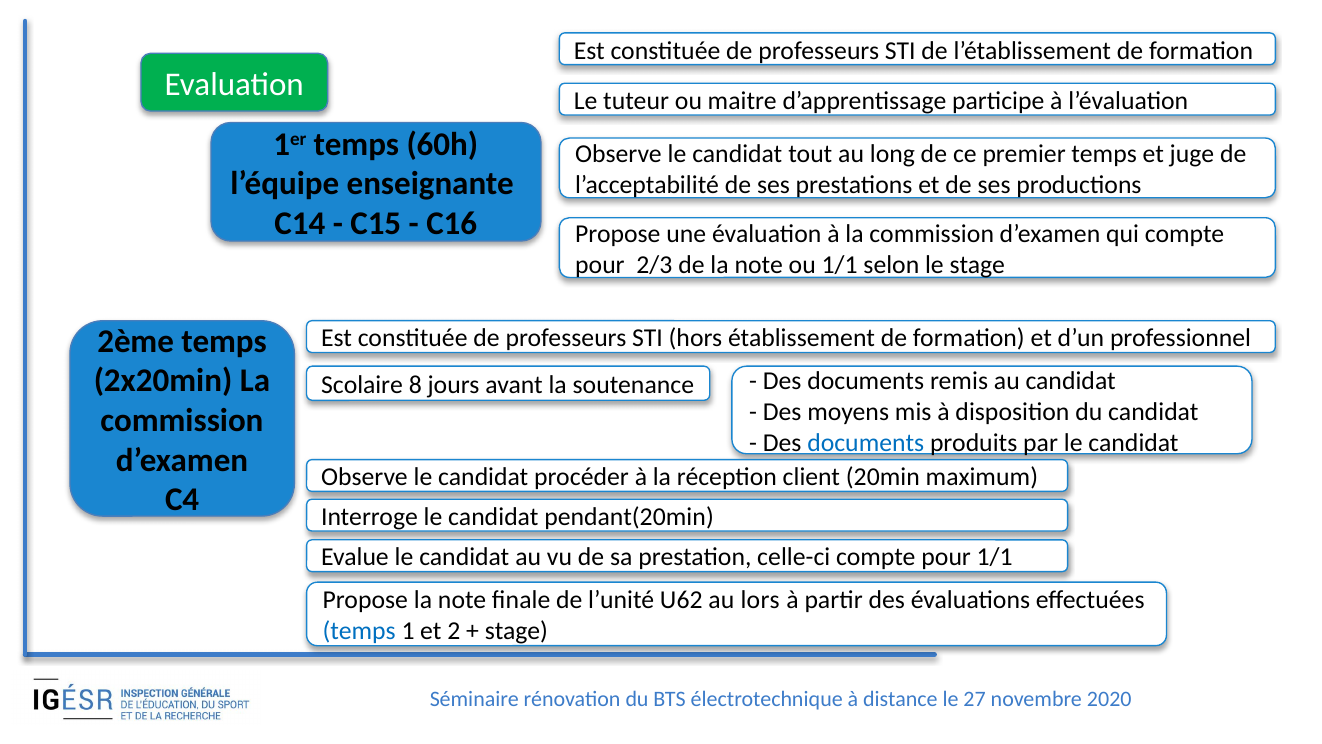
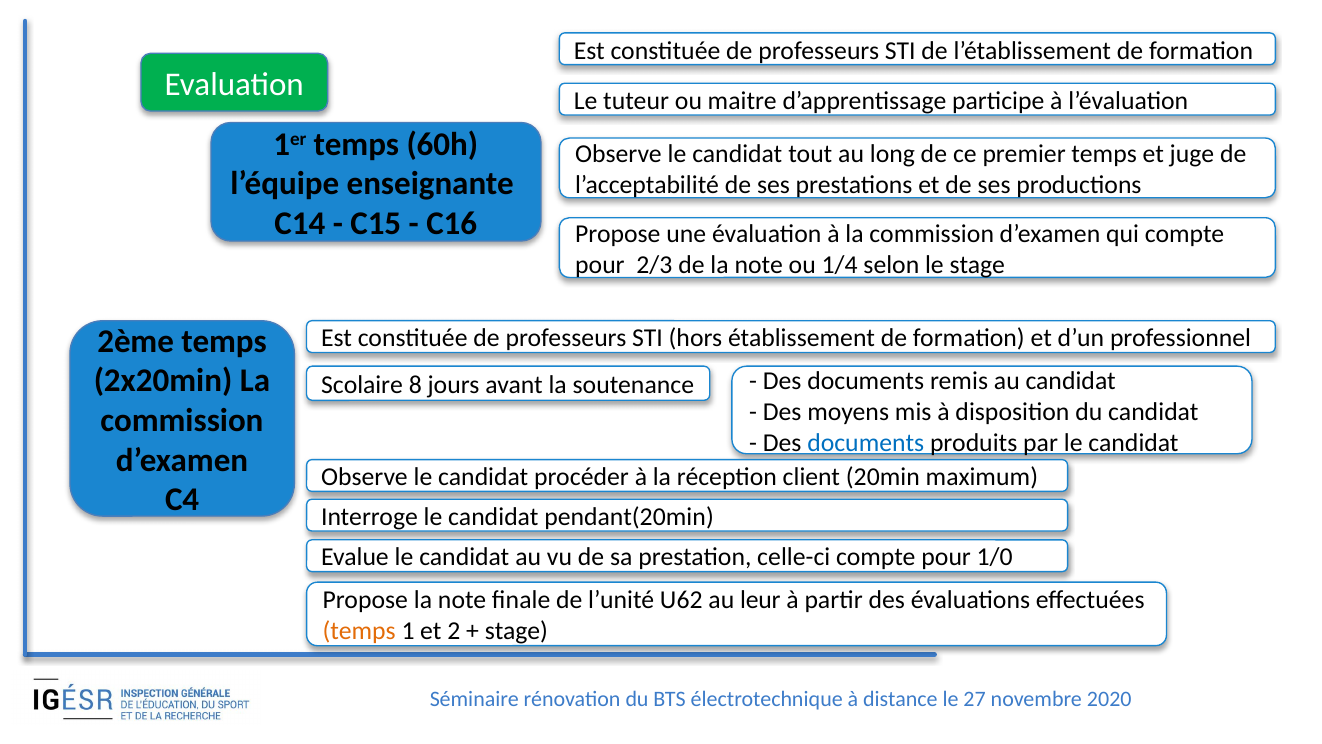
ou 1/1: 1/1 -> 1/4 (840, 265)
pour 1/1: 1/1 -> 1/0 (995, 557)
lors: lors -> leur (760, 600)
temps colour: blue -> orange (359, 631)
